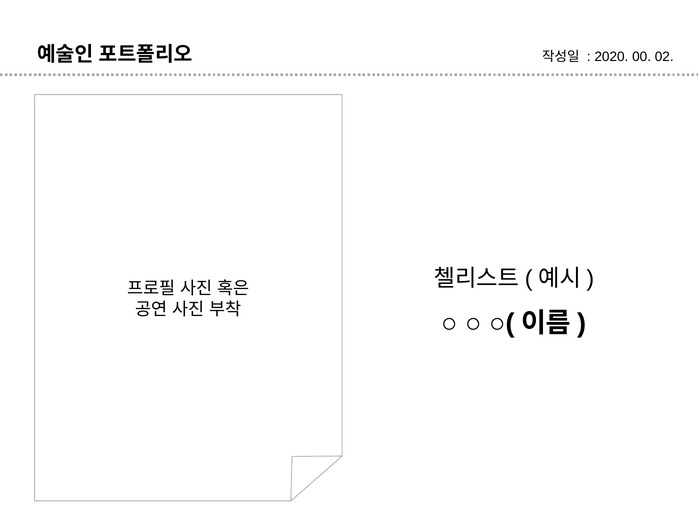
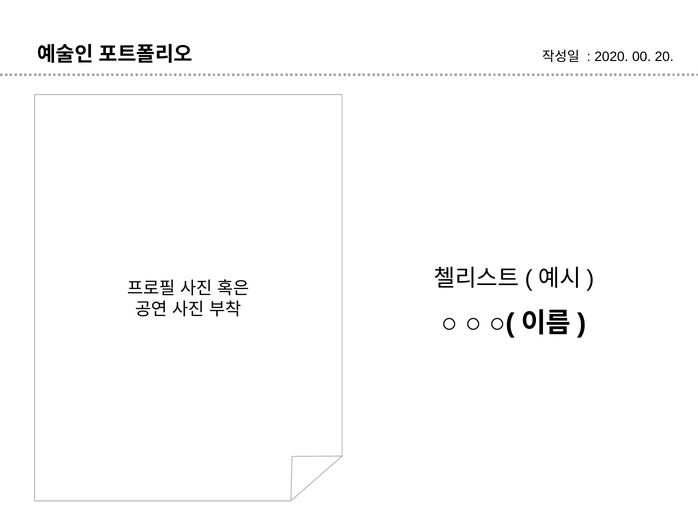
02: 02 -> 20 (664, 57)
